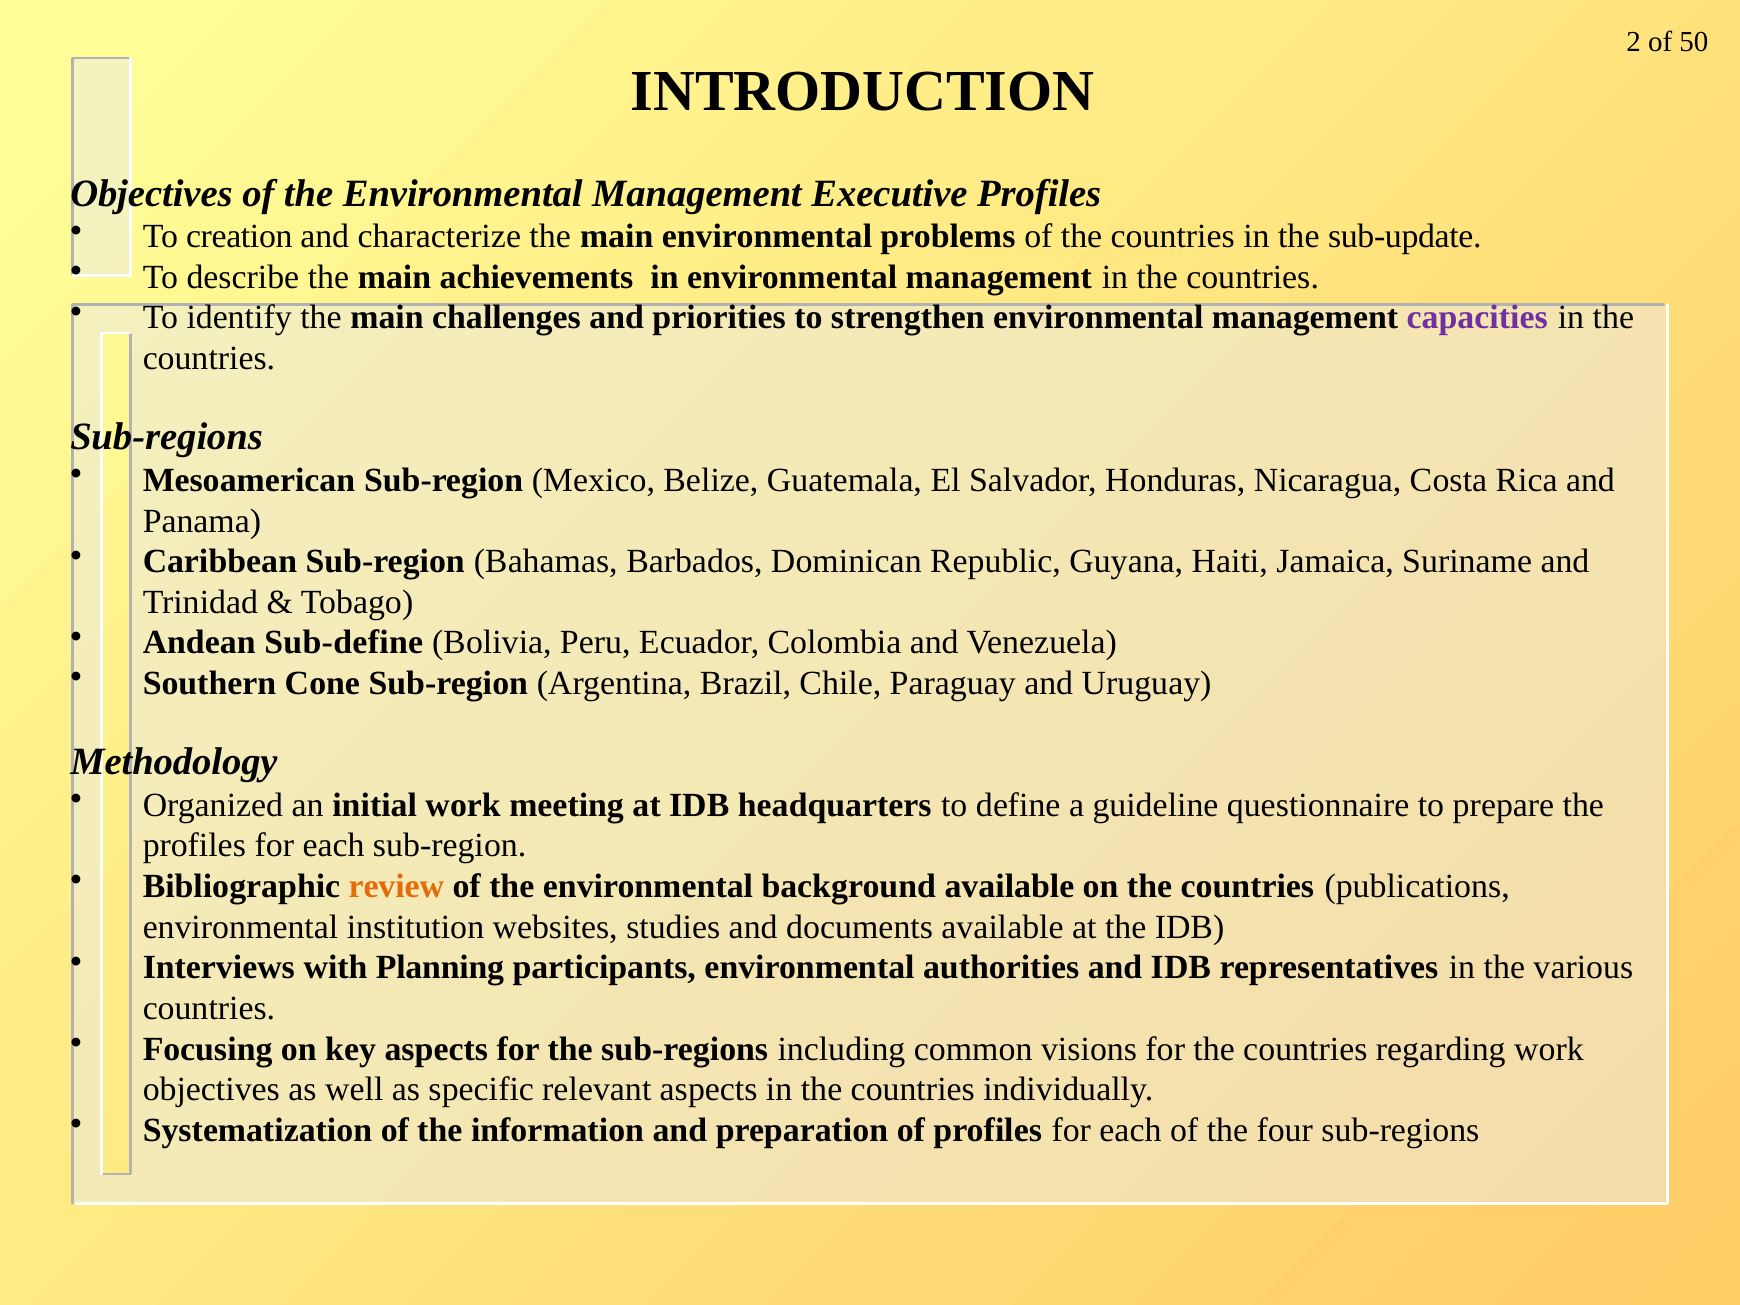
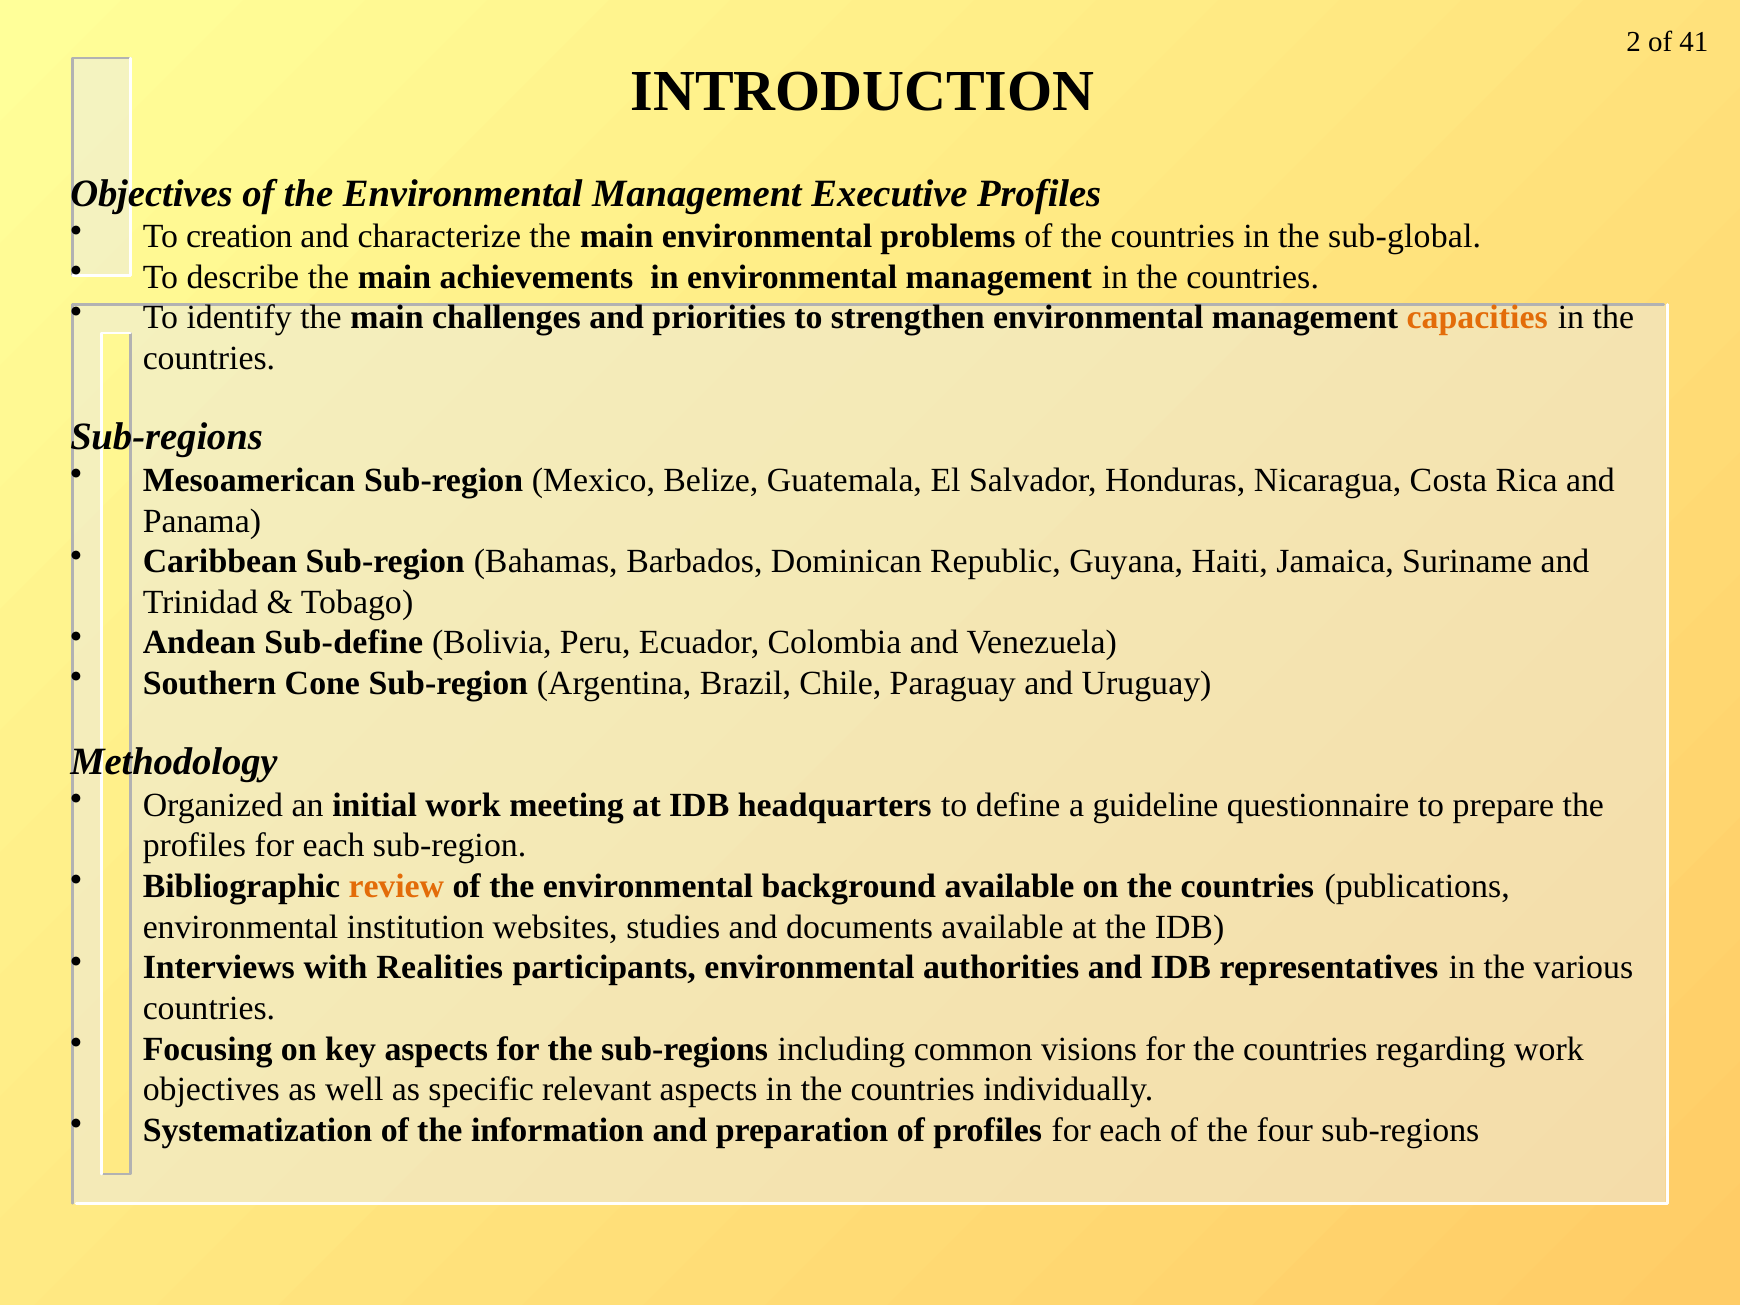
50: 50 -> 41 (1694, 42)
sub-update: sub-update -> sub-global (1405, 237)
capacities colour: purple -> orange (1477, 318)
Planning: Planning -> Realities (440, 968)
